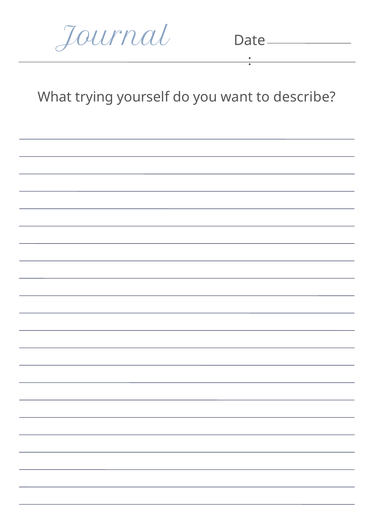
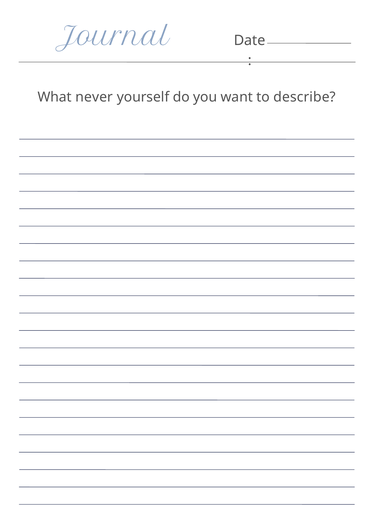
trying: trying -> never (94, 97)
